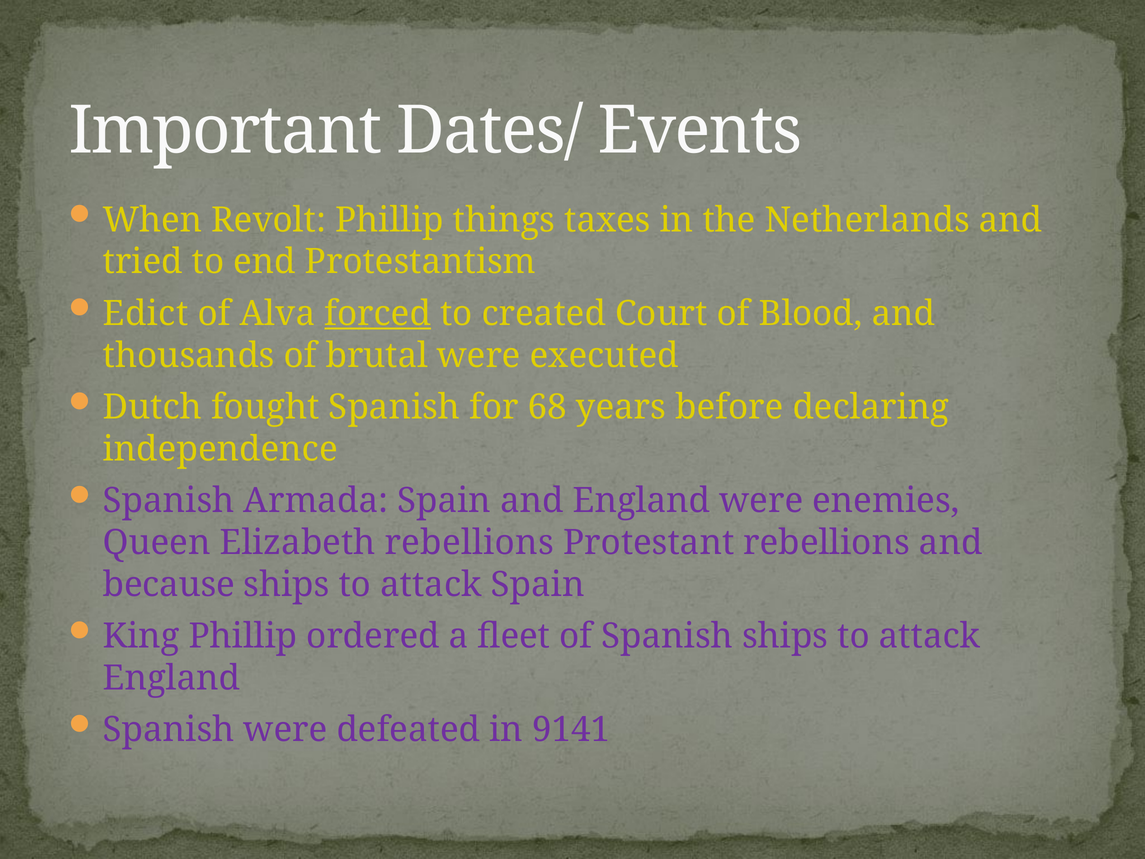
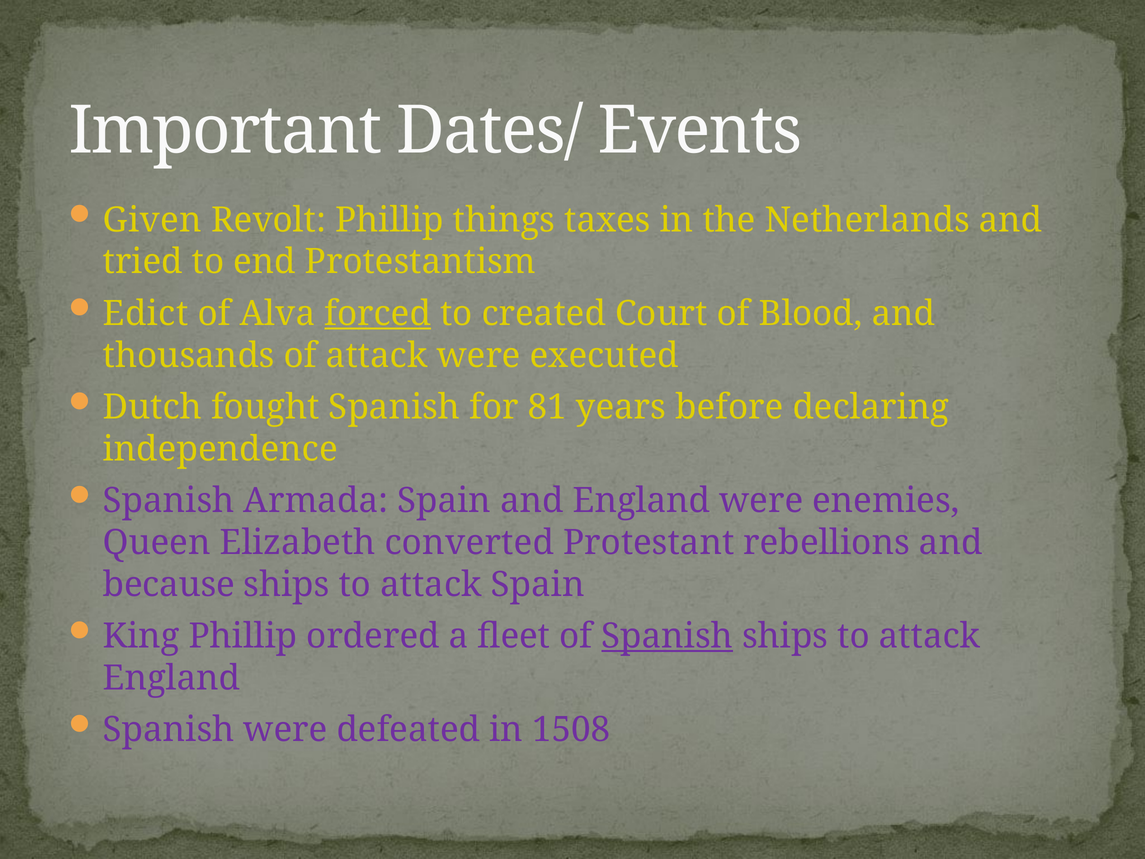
When: When -> Given (152, 220)
of brutal: brutal -> attack (377, 355)
68: 68 -> 81 (547, 407)
Elizabeth rebellions: rebellions -> converted (469, 542)
Spanish underline: none -> present (667, 636)
9141: 9141 -> 1508 (571, 729)
